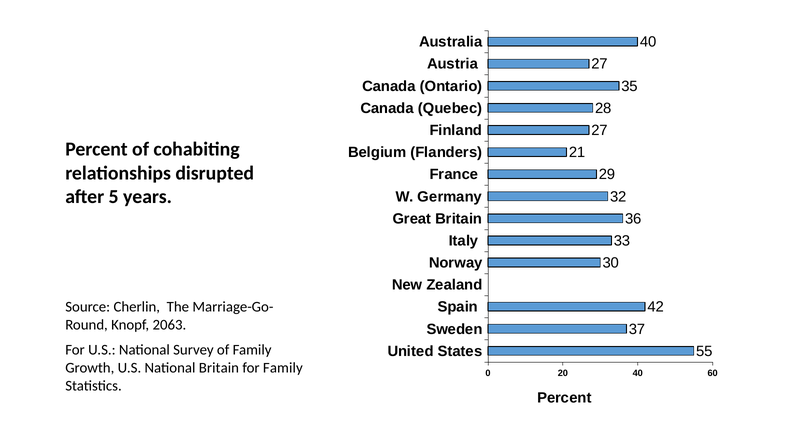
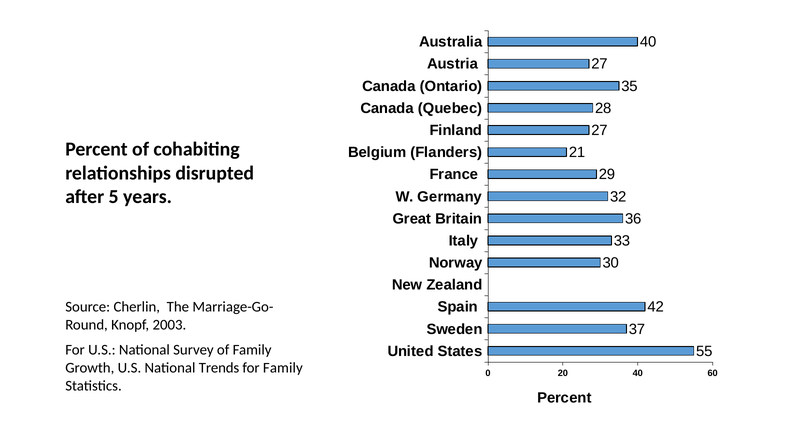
2063: 2063 -> 2003 (169, 325)
National Britain: Britain -> Trends (219, 368)
